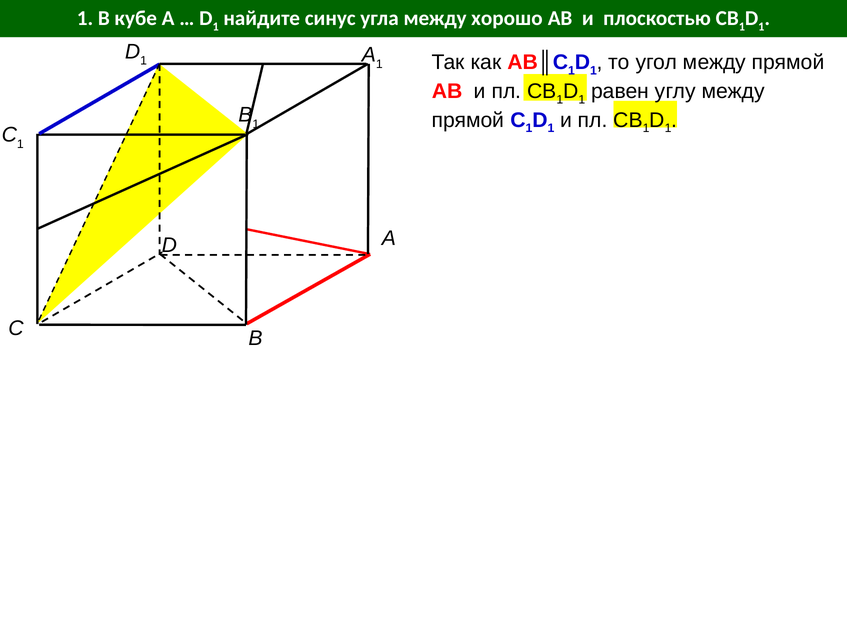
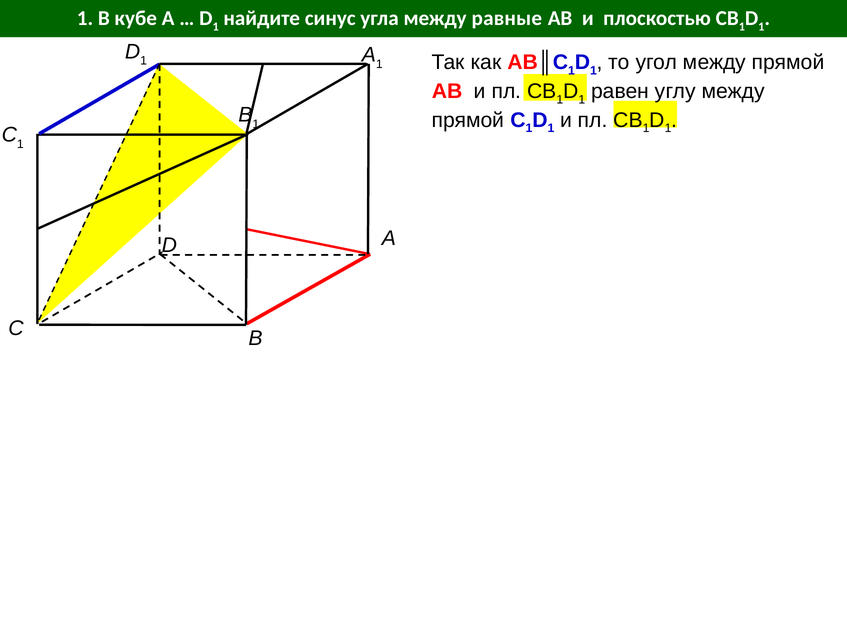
хорошо: хорошо -> равные (507, 18)
